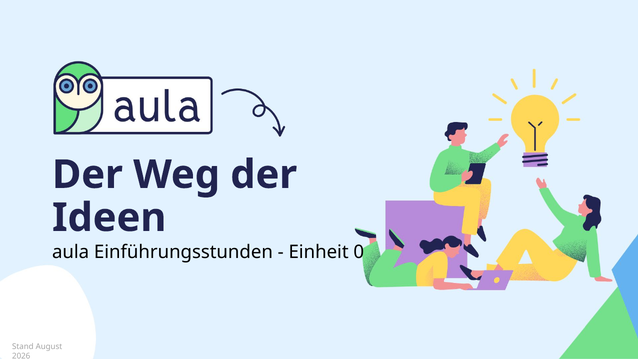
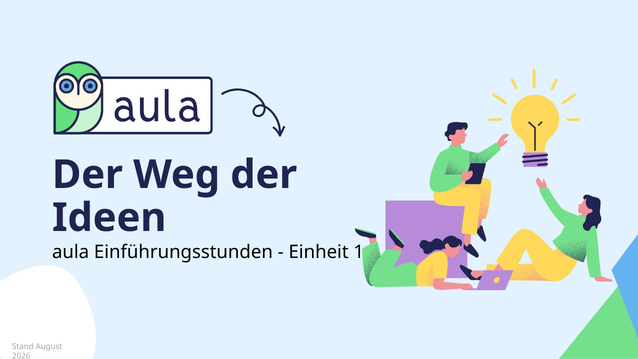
0: 0 -> 1 (359, 252)
